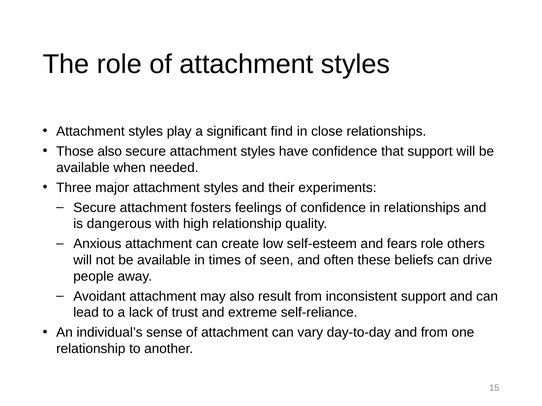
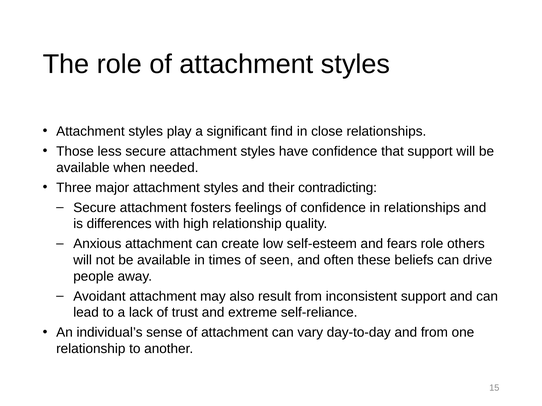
Those also: also -> less (110, 152)
experiments: experiments -> contradicting (338, 188)
dangerous: dangerous -> differences (119, 224)
